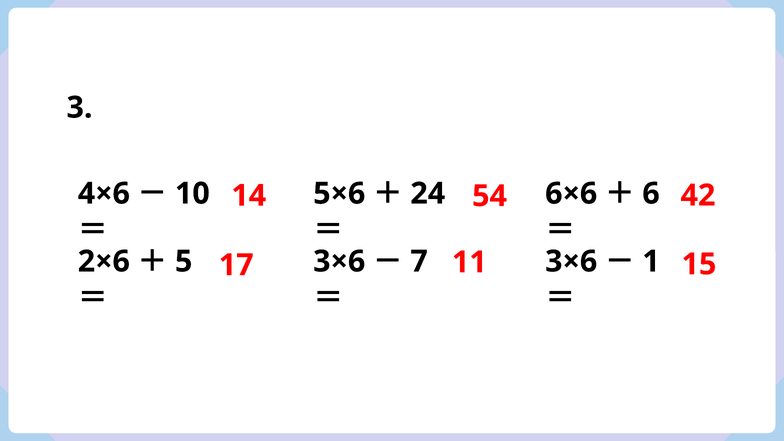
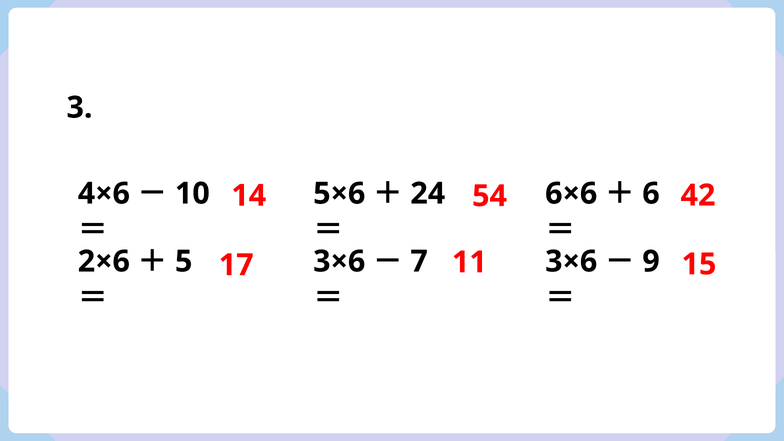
1: 1 -> 9 (651, 261)
